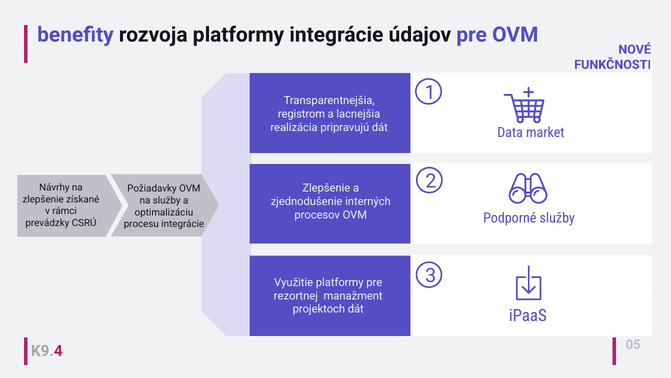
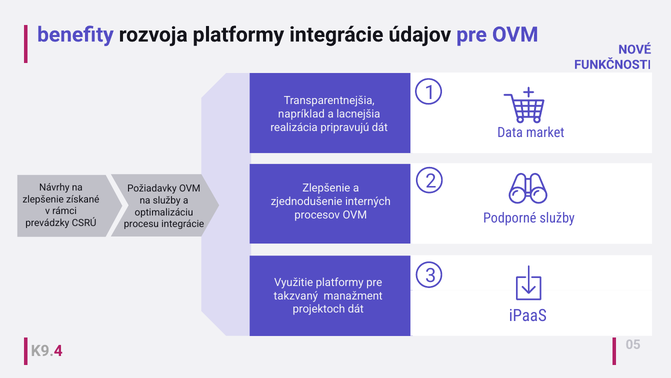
registrom: registrom -> napríklad (301, 114)
rezortnej: rezortnej -> takzvaný (296, 295)
